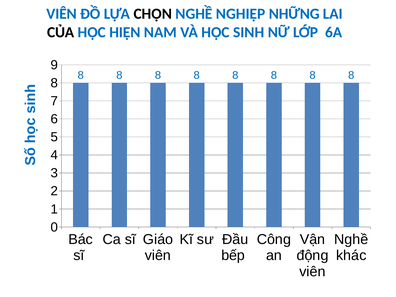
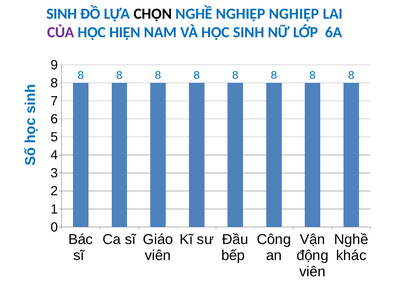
VIÊN: VIÊN -> SINH (62, 14)
NGHIỆP NHỮNG: NHỮNG -> NGHIỆP (294, 14)
CỦA colour: black -> purple (61, 32)
